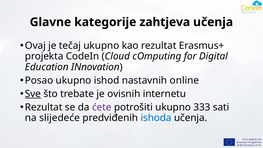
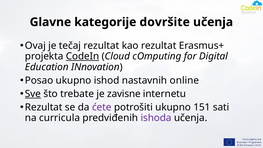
zahtjeva: zahtjeva -> dovršite (165, 22)
tečaj ukupno: ukupno -> rezultat (101, 46)
CodeIn underline: none -> present (83, 56)
ovisnih: ovisnih -> zavisne (124, 94)
333: 333 -> 151 (202, 107)
slijedeće: slijedeće -> curricula (60, 118)
ishoda colour: blue -> purple (156, 118)
